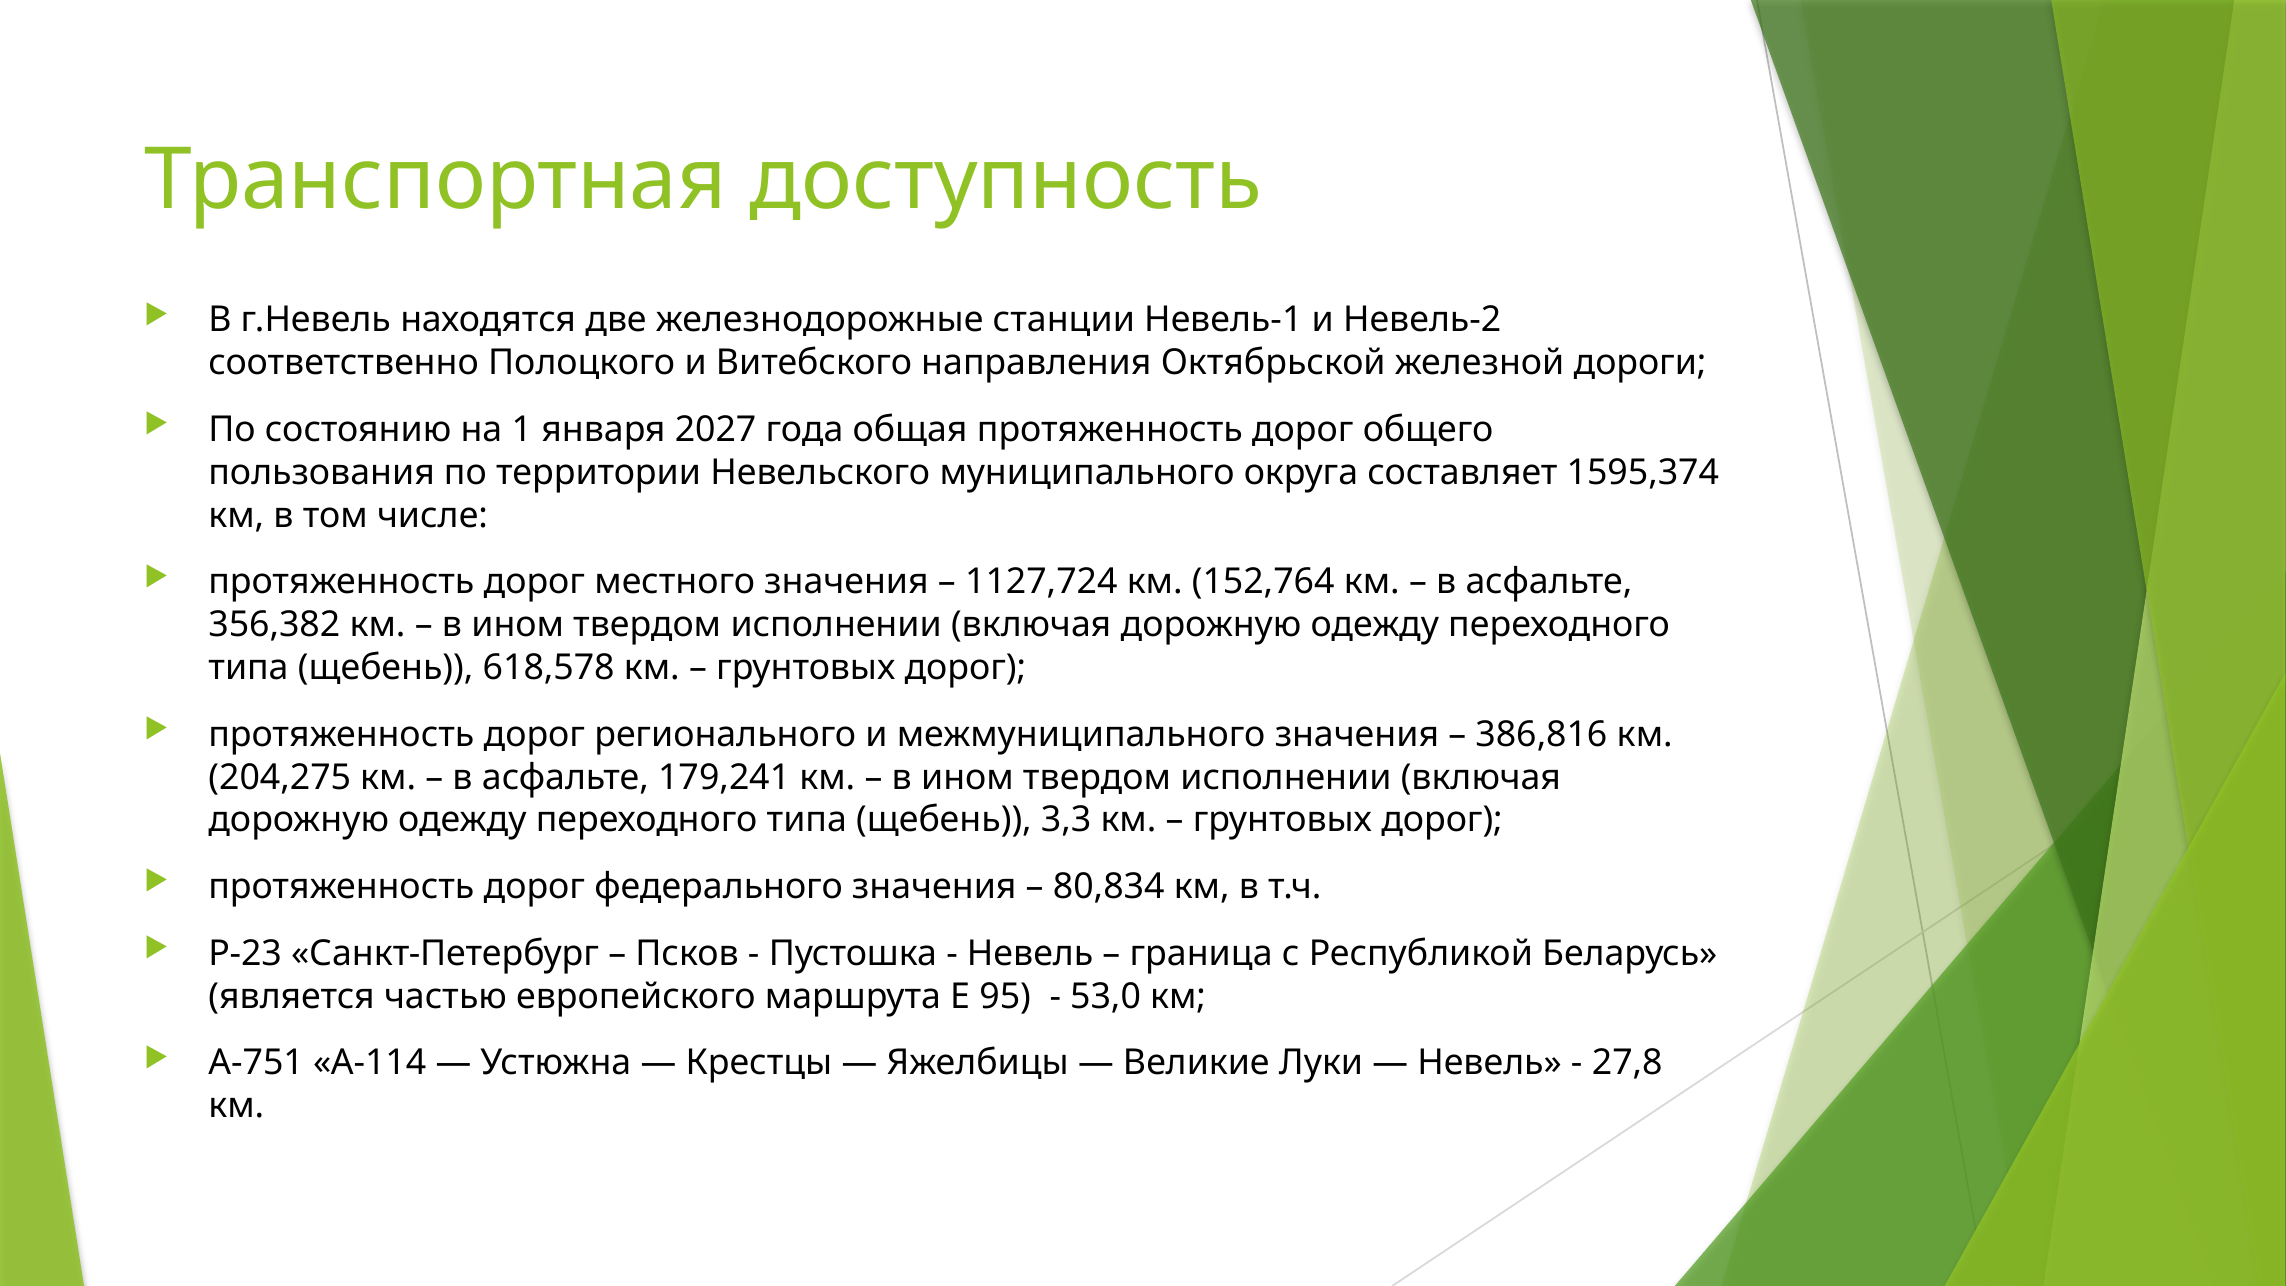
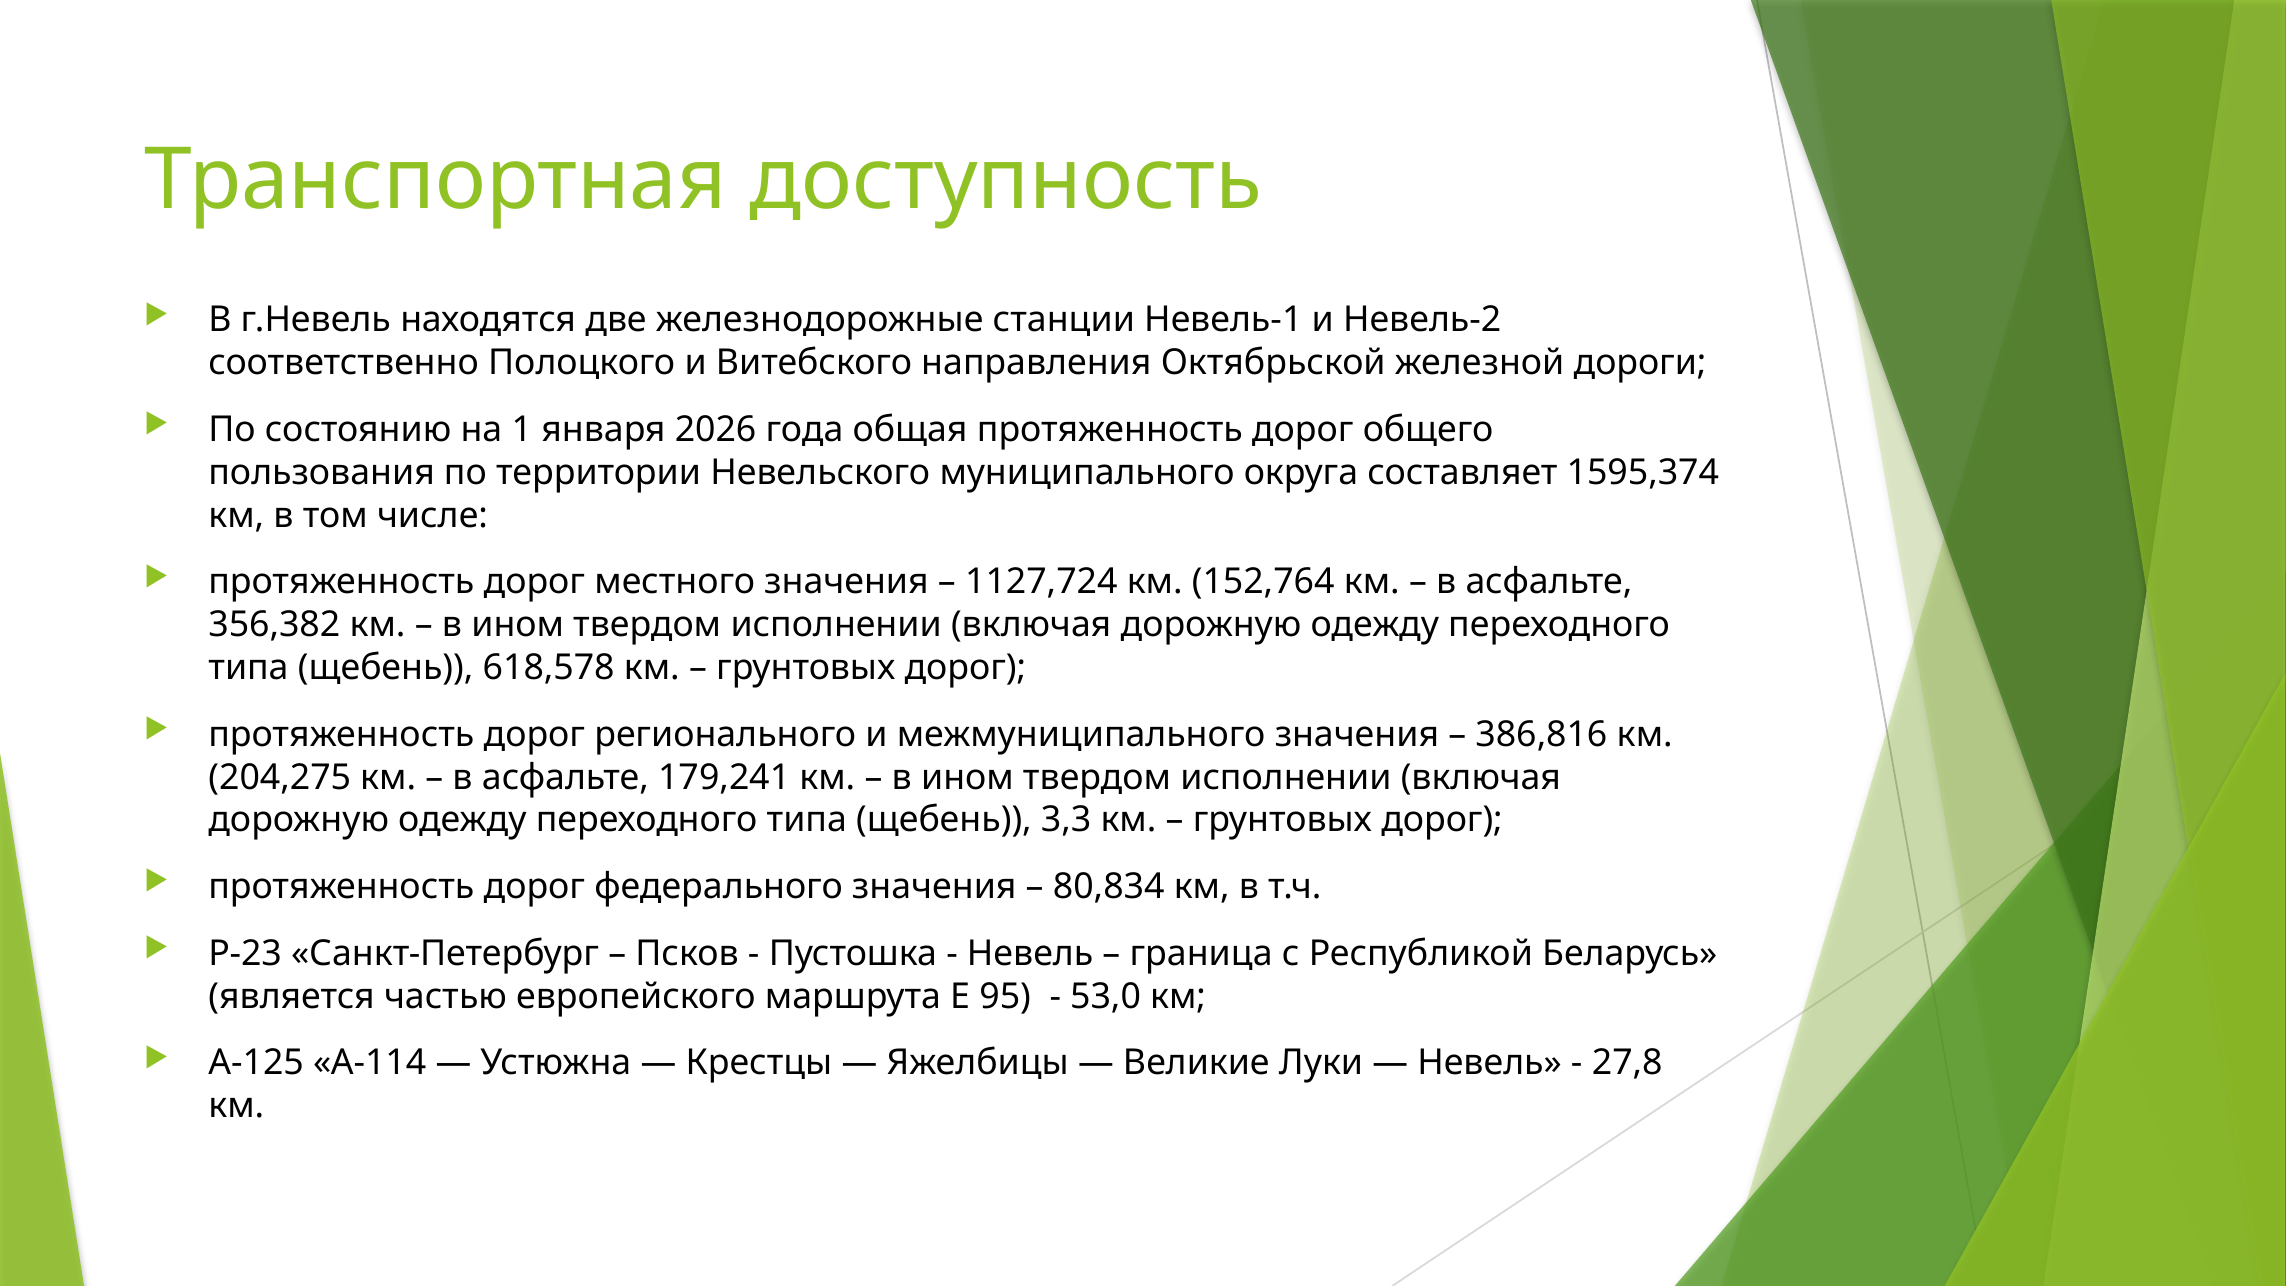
2027: 2027 -> 2026 (716, 430)
А-751: А-751 -> А-125 (256, 1063)
